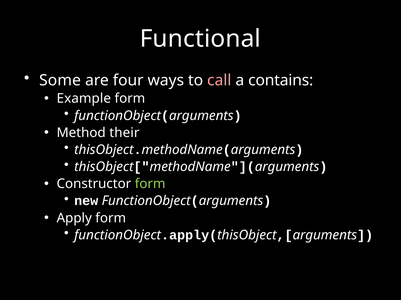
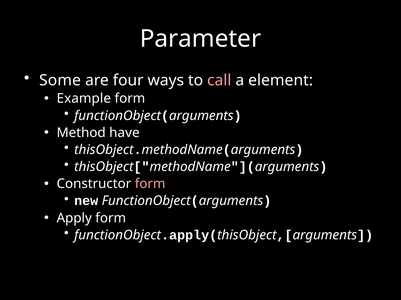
Functional: Functional -> Parameter (200, 39)
contains: contains -> element (281, 81)
their: their -> have (124, 133)
form colour: light green -> pink (150, 184)
